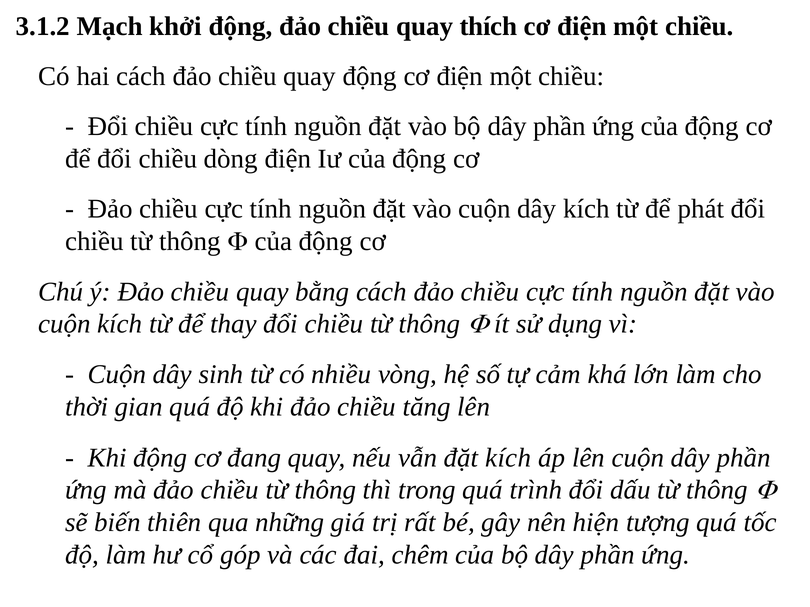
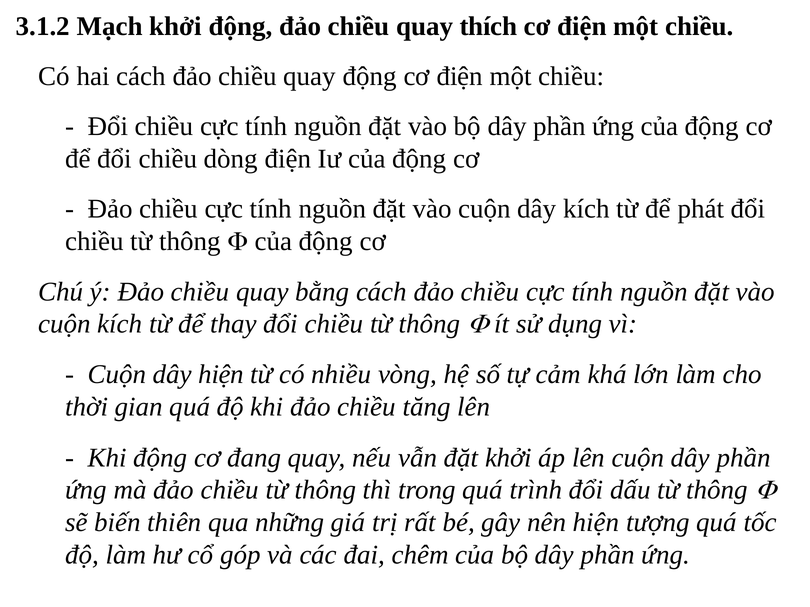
dây sinh: sinh -> hiện (221, 375)
đặt kích: kích -> khởi (508, 458)
